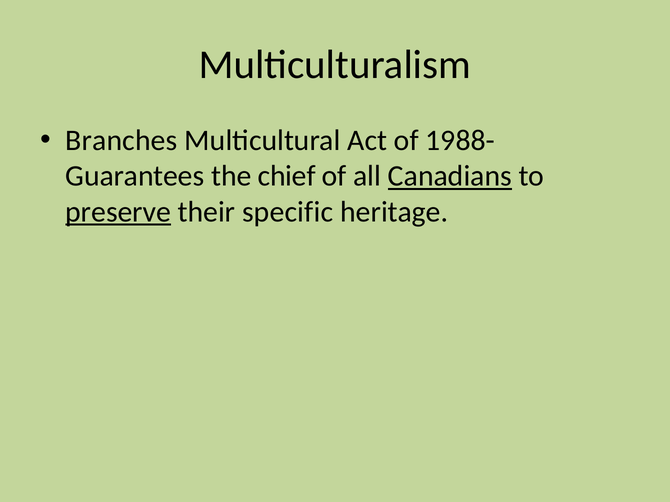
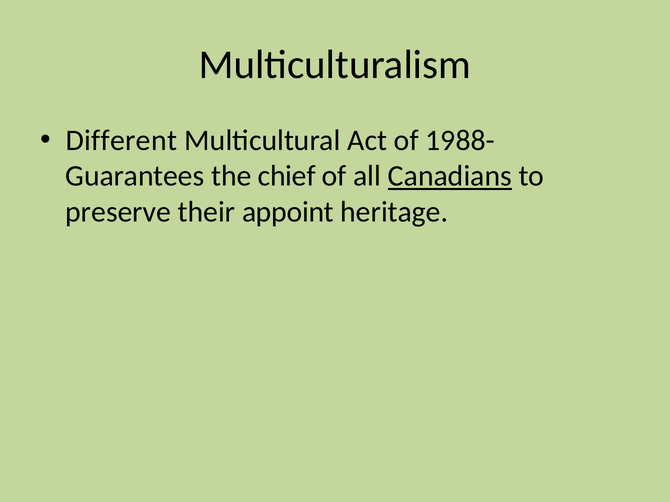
Branches: Branches -> Different (121, 141)
preserve underline: present -> none (118, 212)
specific: specific -> appoint (288, 212)
